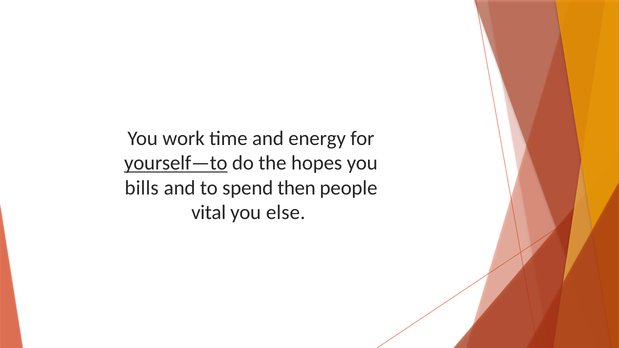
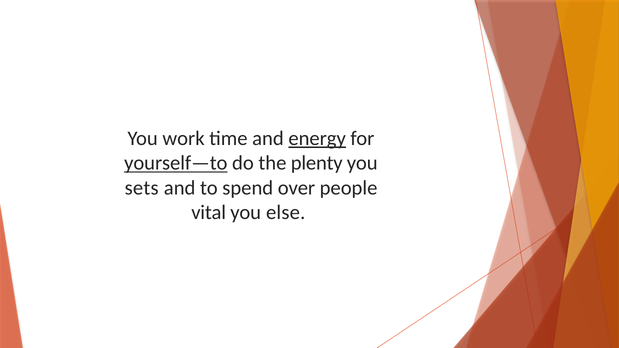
energy underline: none -> present (317, 138)
hopes: hopes -> plenty (317, 163)
bills: bills -> sets (142, 188)
then: then -> over (296, 188)
